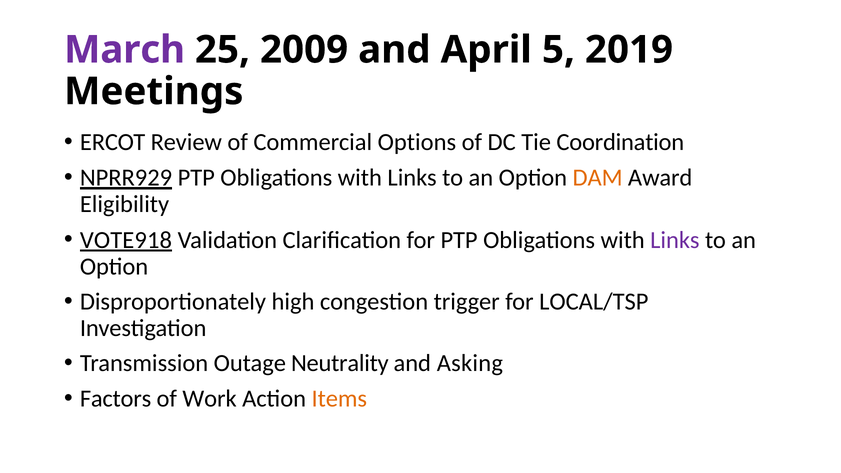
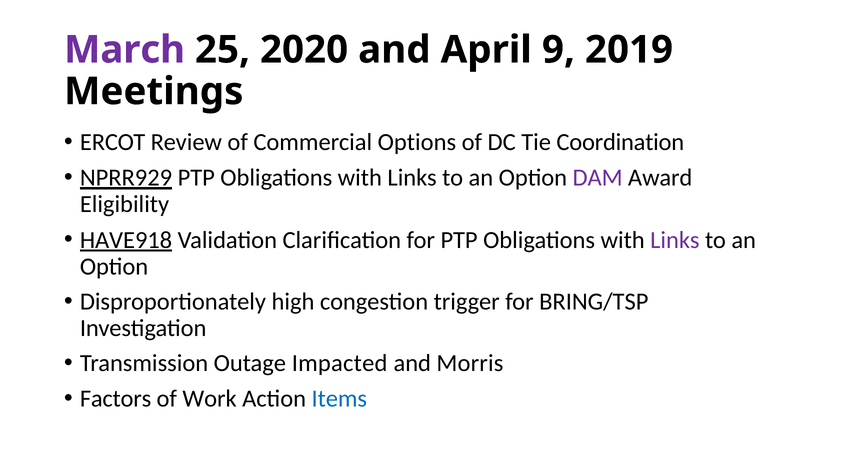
2009: 2009 -> 2020 (304, 50)
5: 5 -> 9 (558, 50)
DAM colour: orange -> purple (598, 178)
VOTE918: VOTE918 -> HAVE918 (126, 240)
LOCAL/TSP: LOCAL/TSP -> BRING/TSP (594, 302)
Neutrality: Neutrality -> Impacted (340, 363)
Asking: Asking -> Morris (470, 363)
Items colour: orange -> blue (339, 399)
